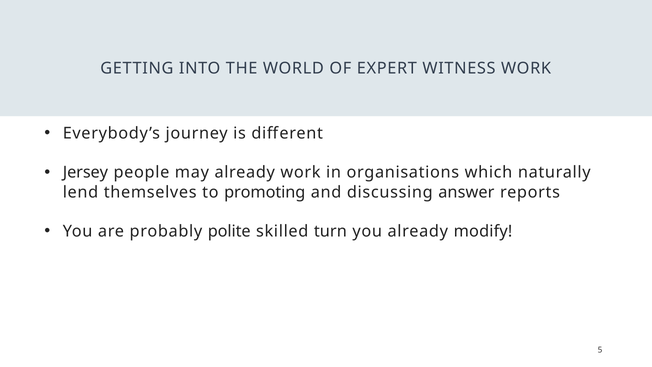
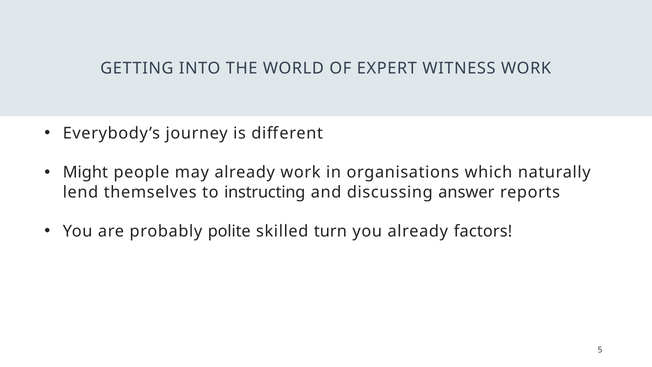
Jersey: Jersey -> Might (85, 172)
promoting: promoting -> instructing (265, 192)
modify: modify -> factors (483, 231)
